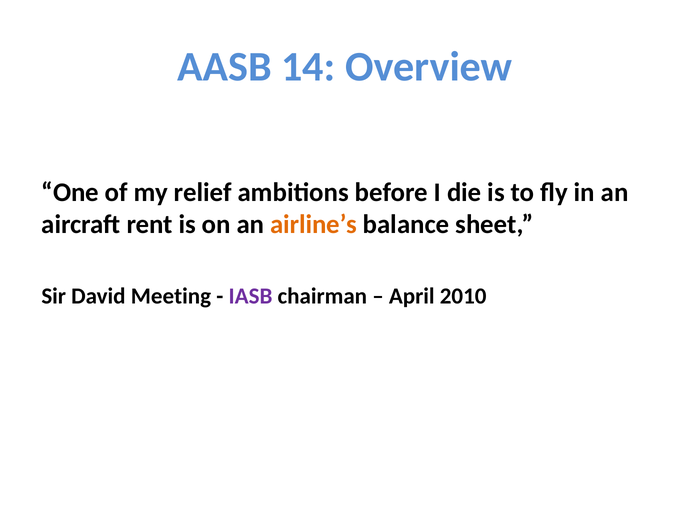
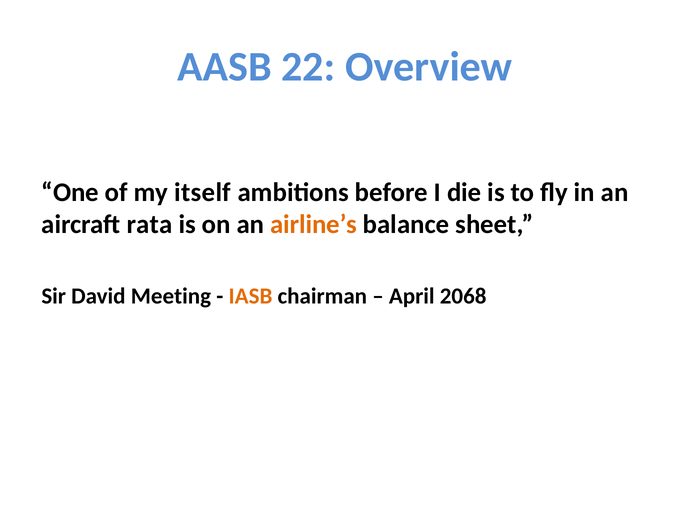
14: 14 -> 22 (308, 67)
relief: relief -> itself (203, 192)
rent: rent -> rata (149, 225)
IASB colour: purple -> orange (250, 296)
2010: 2010 -> 2068 (463, 296)
